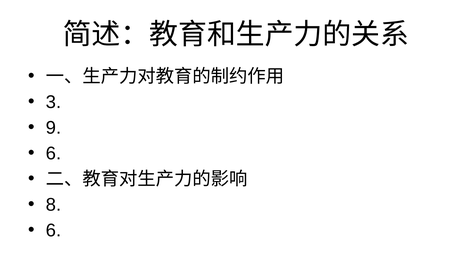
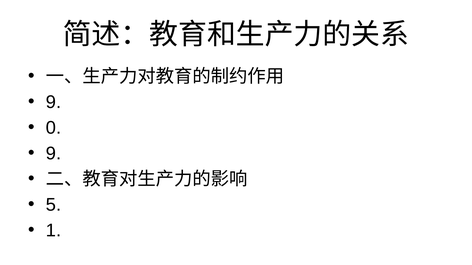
3: 3 -> 9 (54, 102)
9: 9 -> 0 (54, 128)
6: 6 -> 9 (54, 154)
8: 8 -> 5 (54, 205)
6: 6 -> 1 (54, 231)
